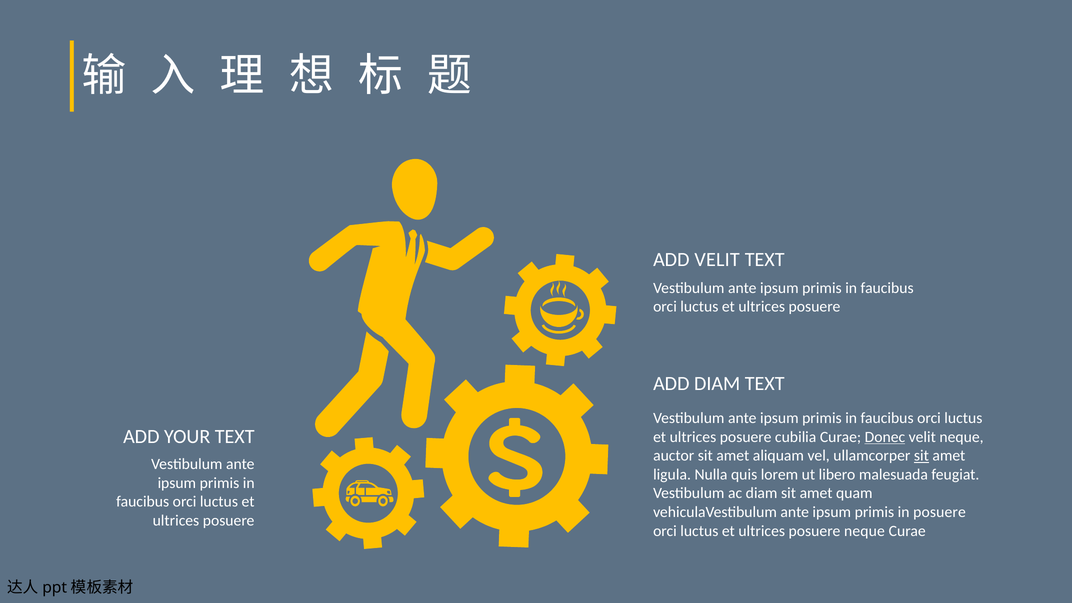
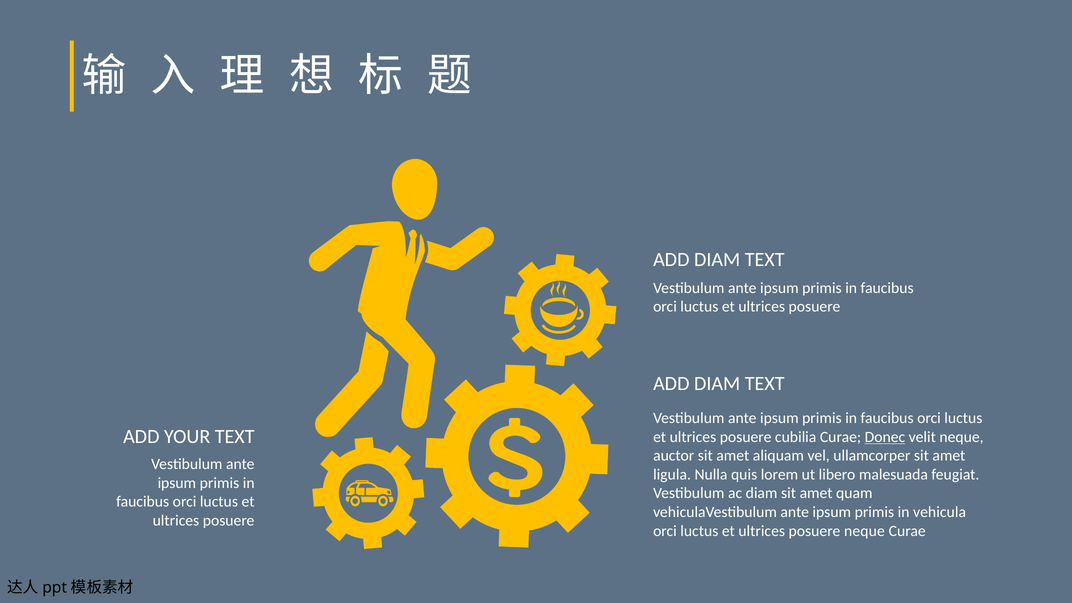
VELIT: VELIT -> DIAM (717, 260)
sit underline: present -> none (921, 456)
in posuere: posuere -> vehicula (940, 512)
